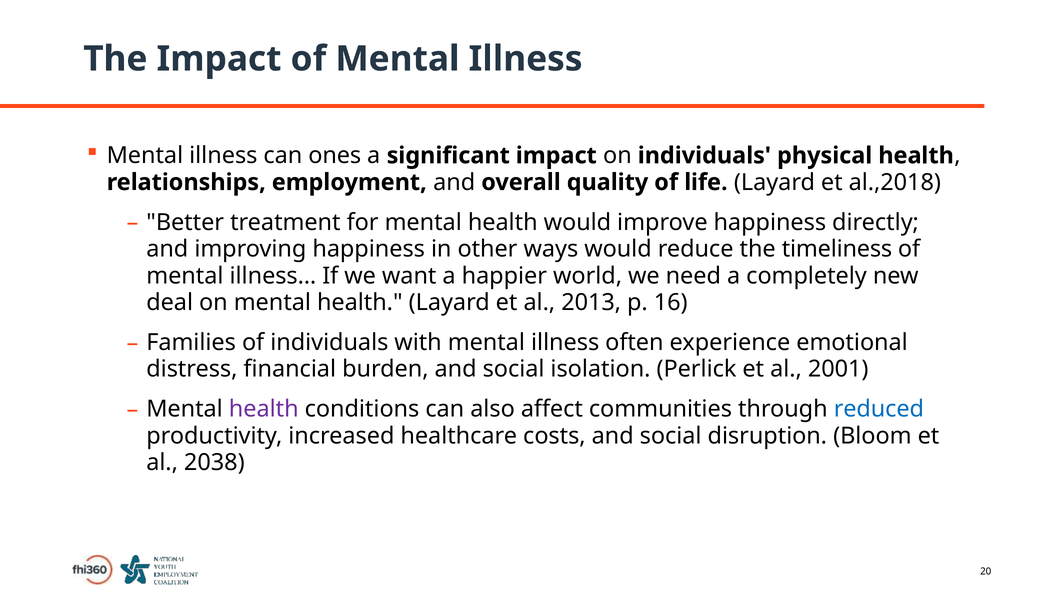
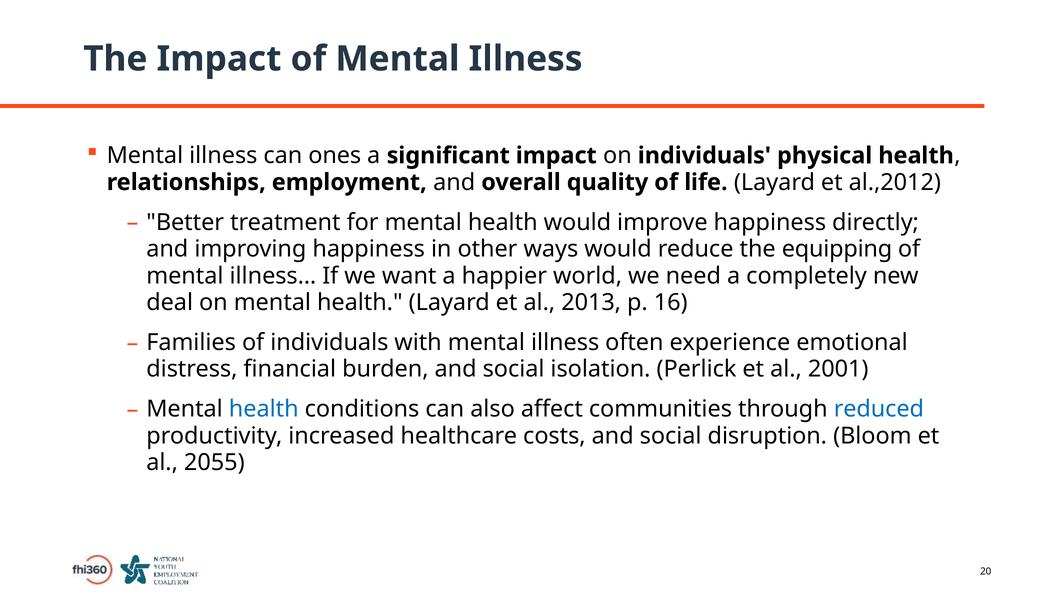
al.,2018: al.,2018 -> al.,2012 (895, 182)
timeliness: timeliness -> equipping (837, 249)
health colour: purple -> blue (264, 409)
2038: 2038 -> 2055 (214, 462)
